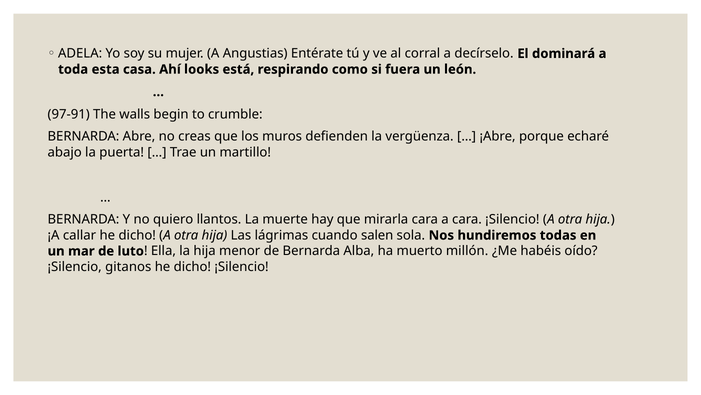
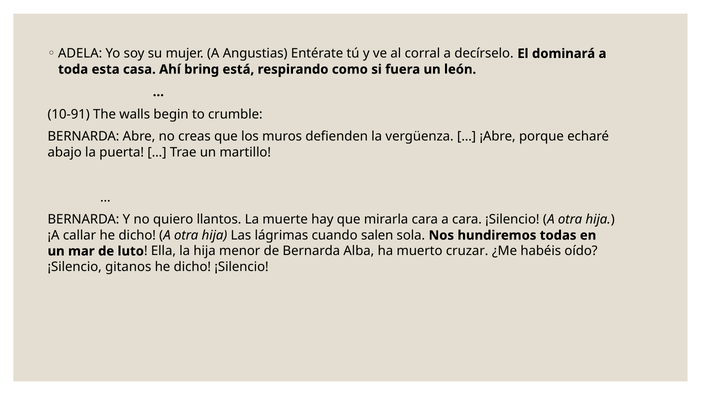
looks: looks -> bring (202, 69)
97-91: 97-91 -> 10-91 (69, 114)
millón: millón -> cruzar (467, 251)
